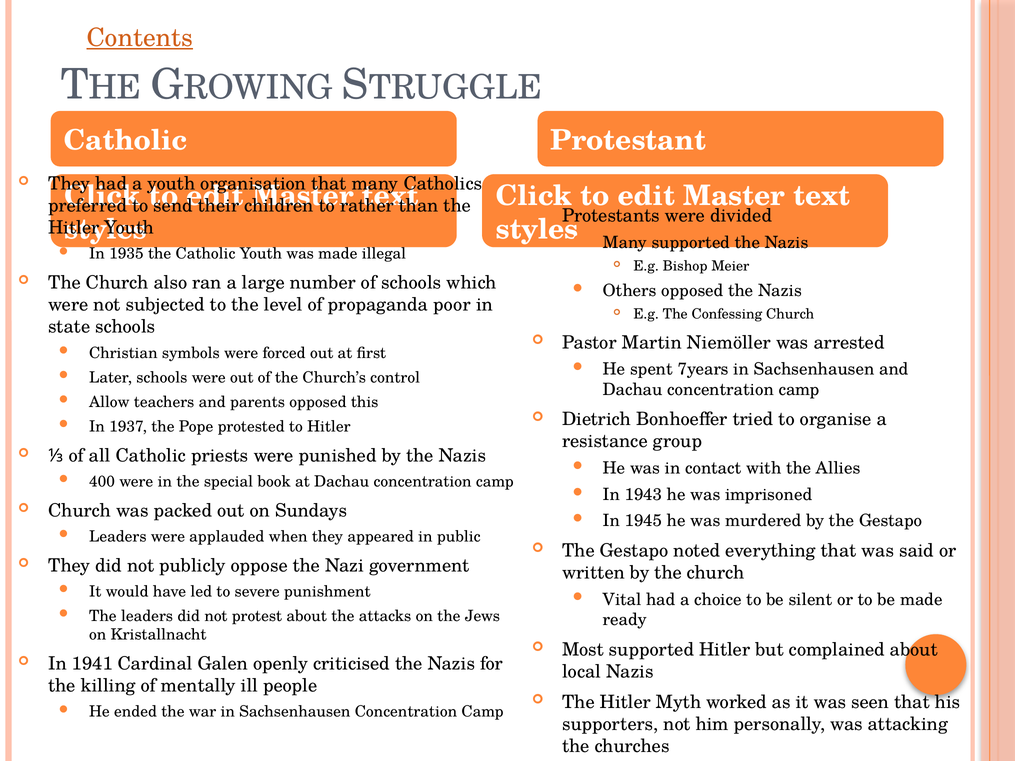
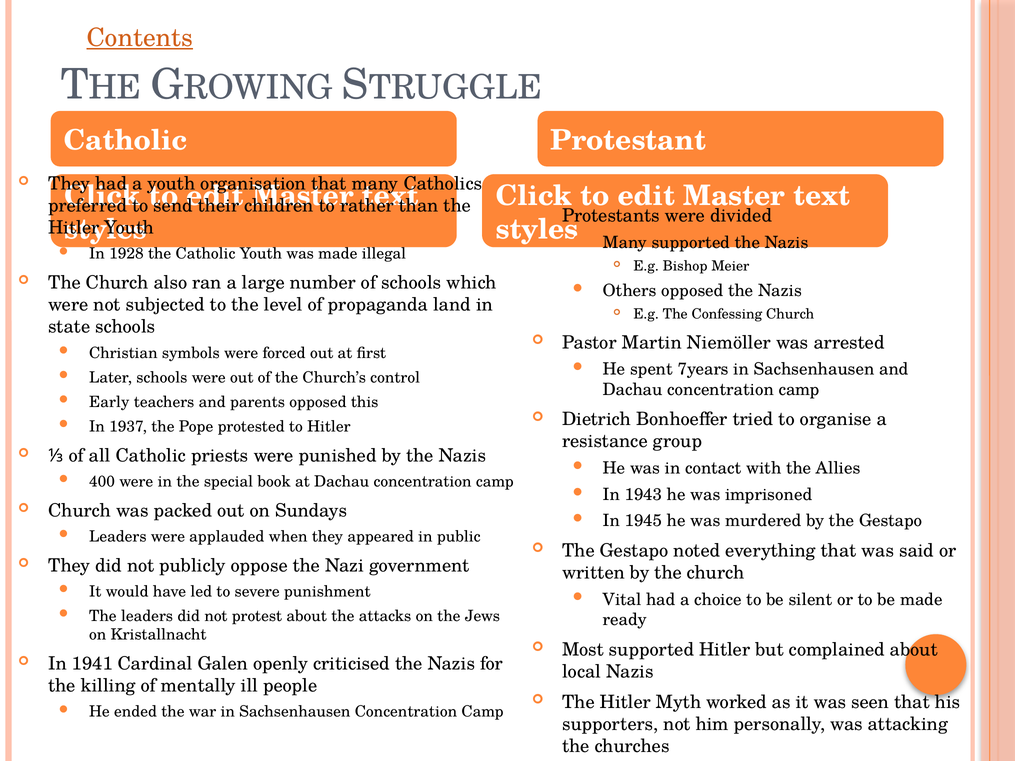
1935: 1935 -> 1928 (126, 254)
poor: poor -> land (452, 305)
Allow: Allow -> Early (109, 402)
